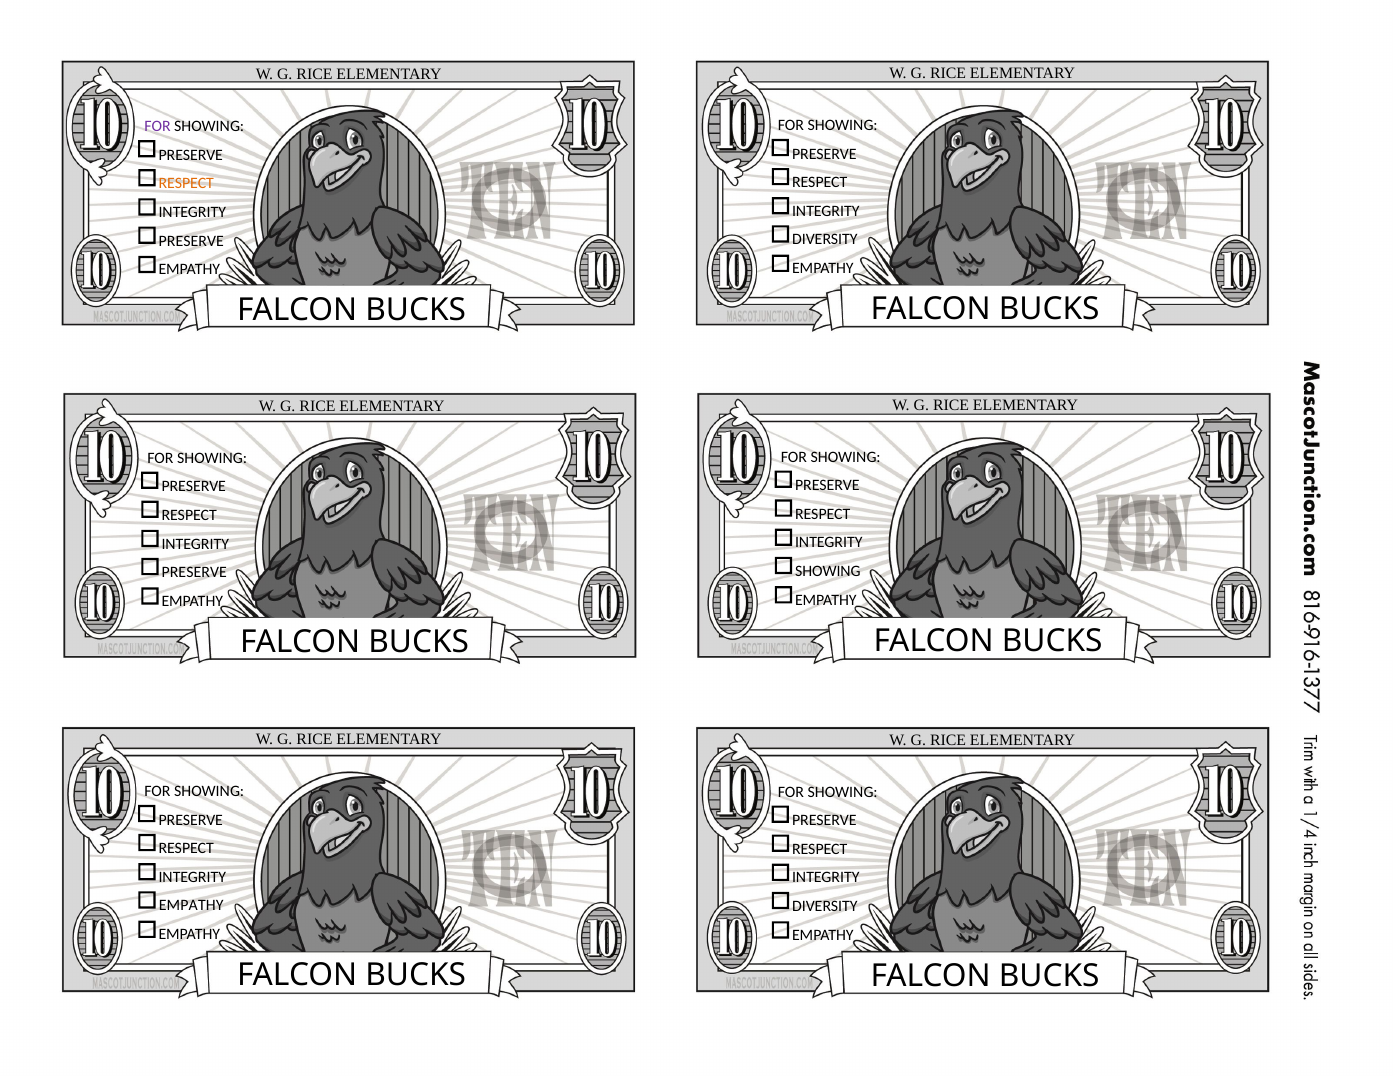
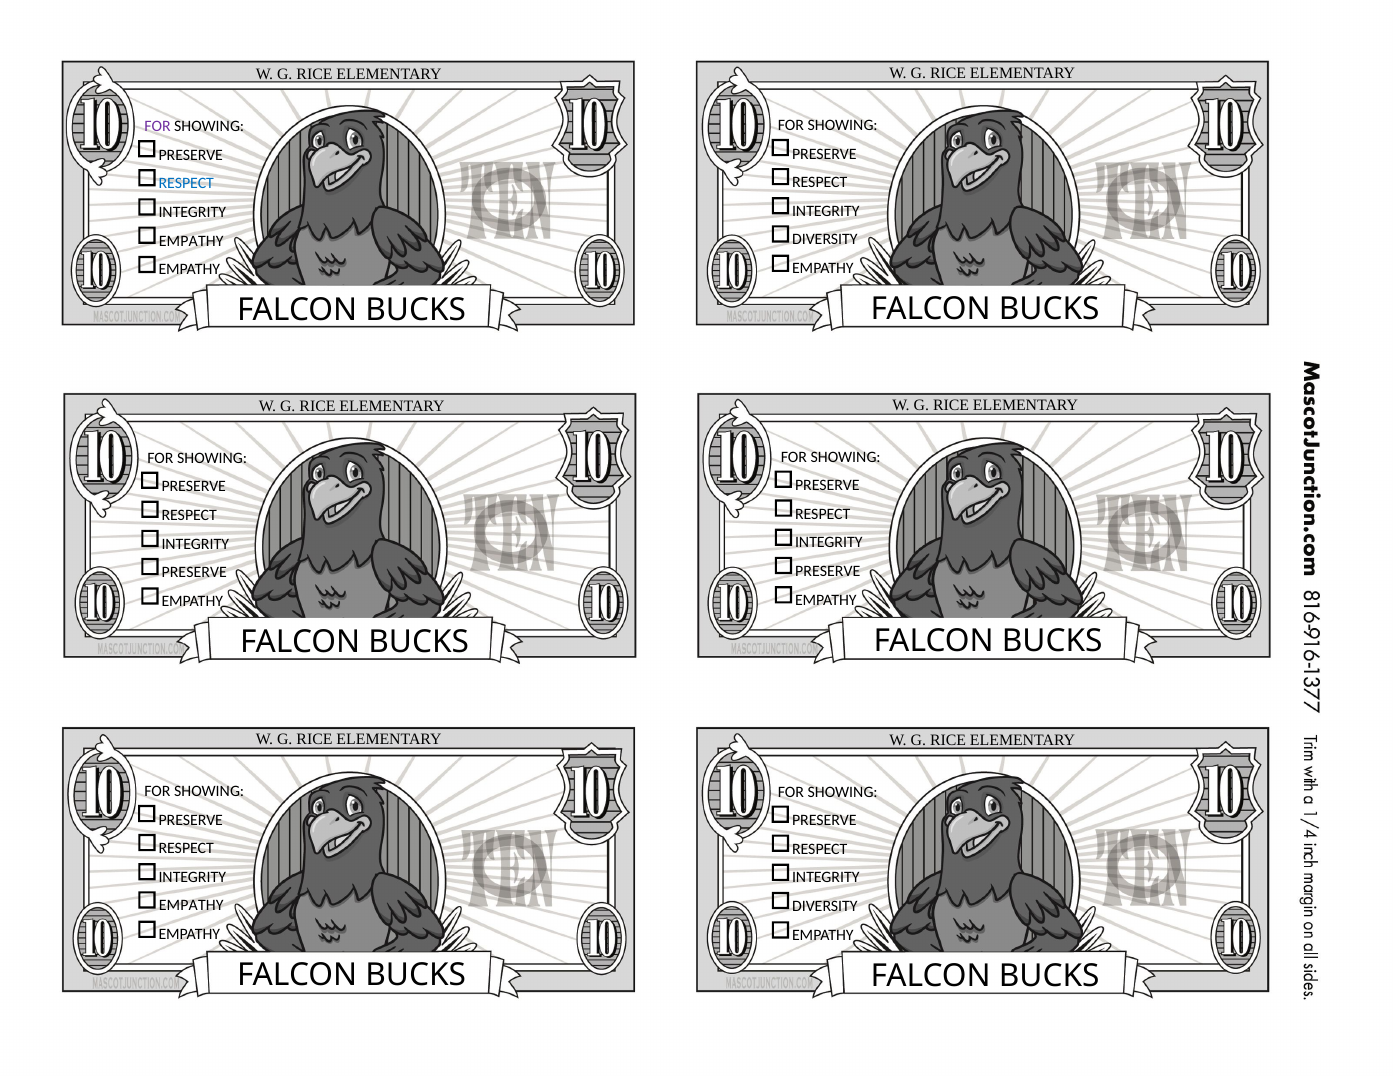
RESPECT colour: orange -> blue (186, 184)
PRESERVE: PRESERVE -> EMPATHY (191, 241)
SHOWING: SHOWING -> PRESERVE (828, 571)
